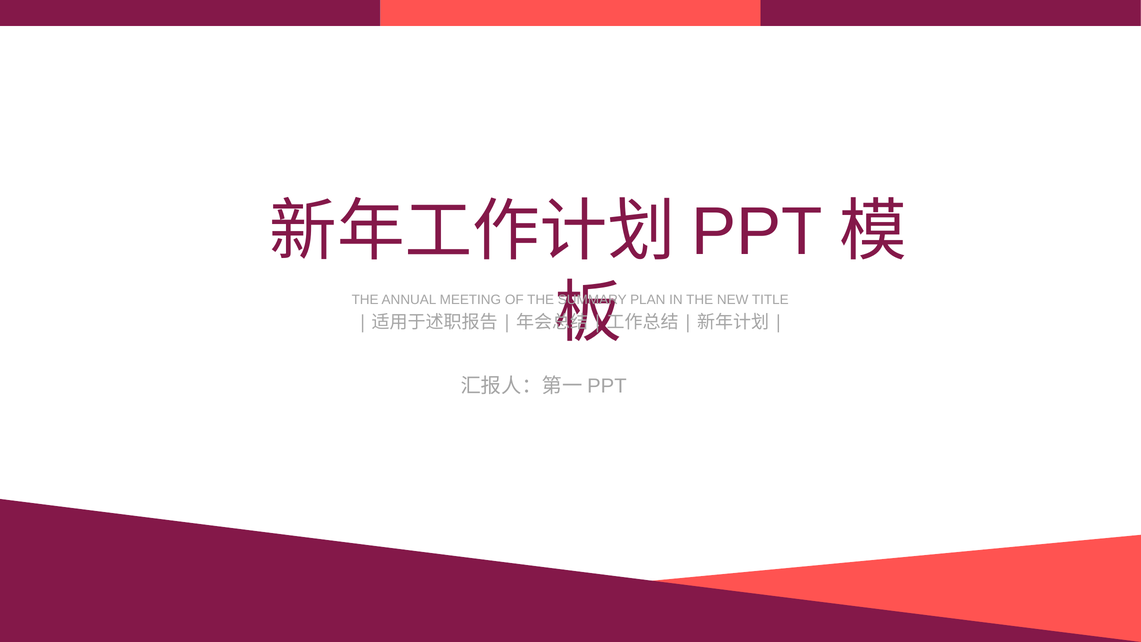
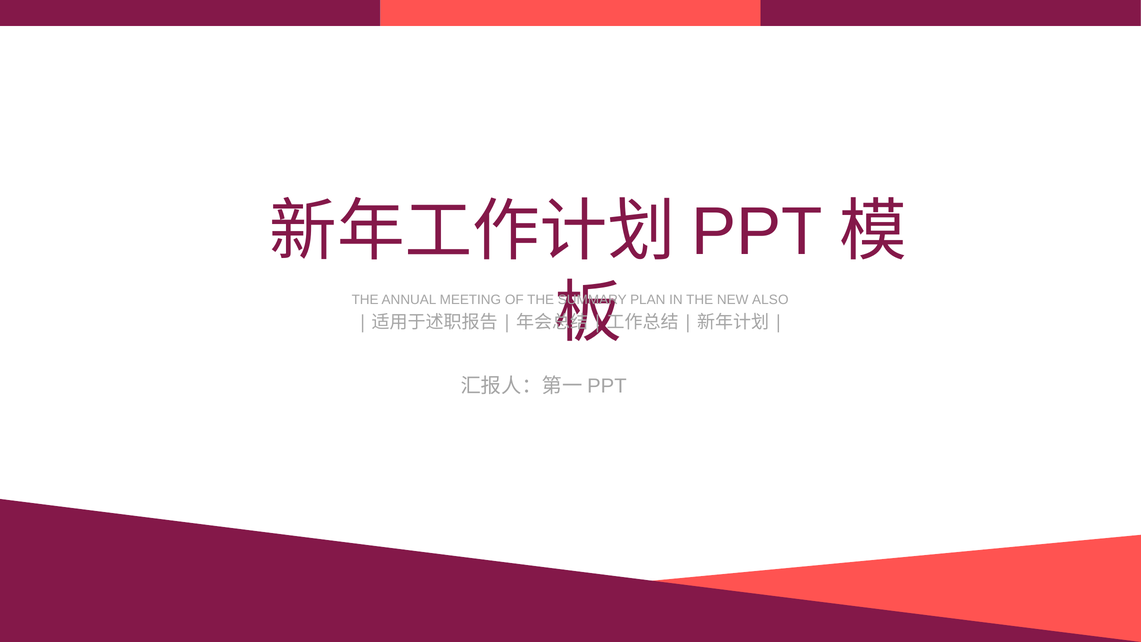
TITLE: TITLE -> ALSO (770, 300)
